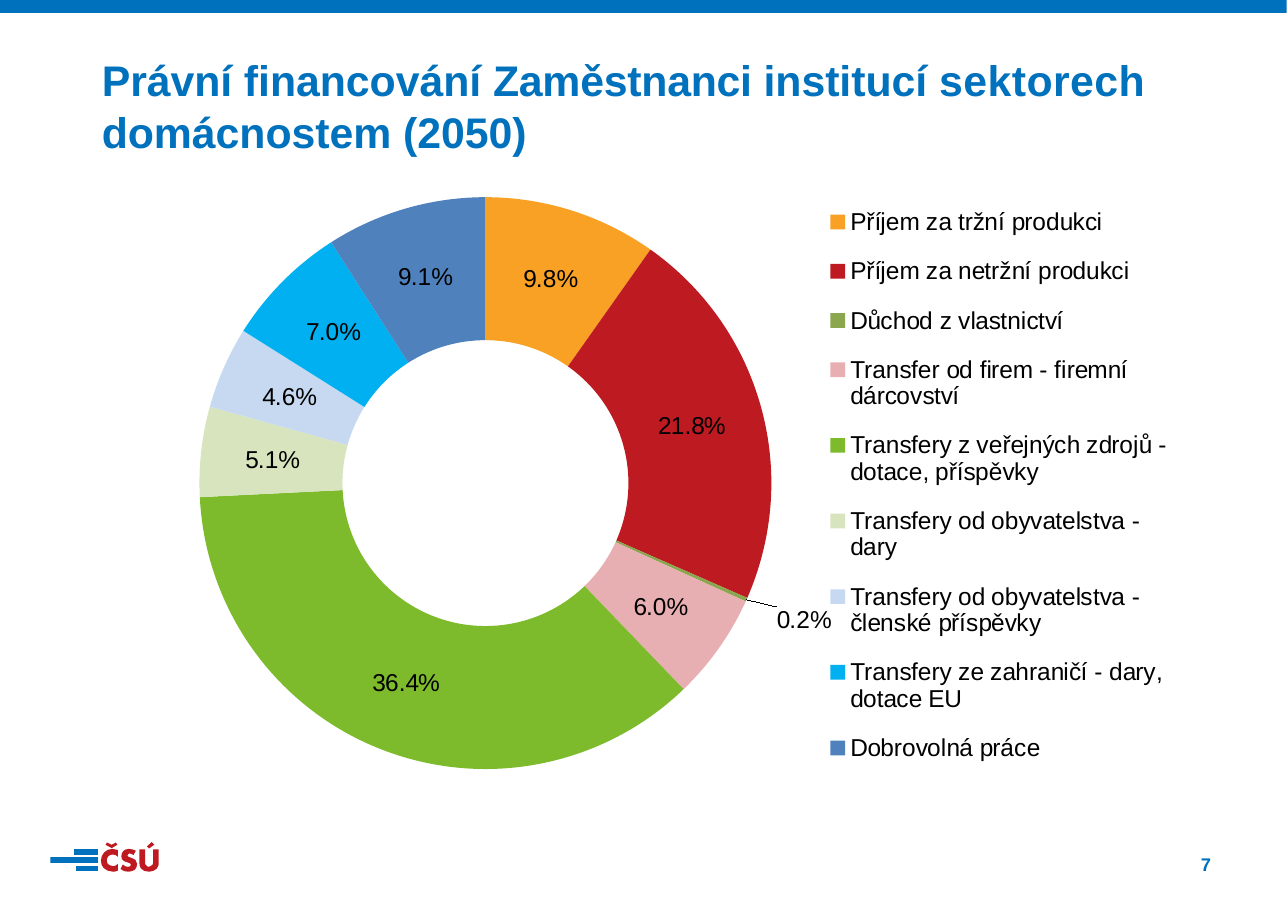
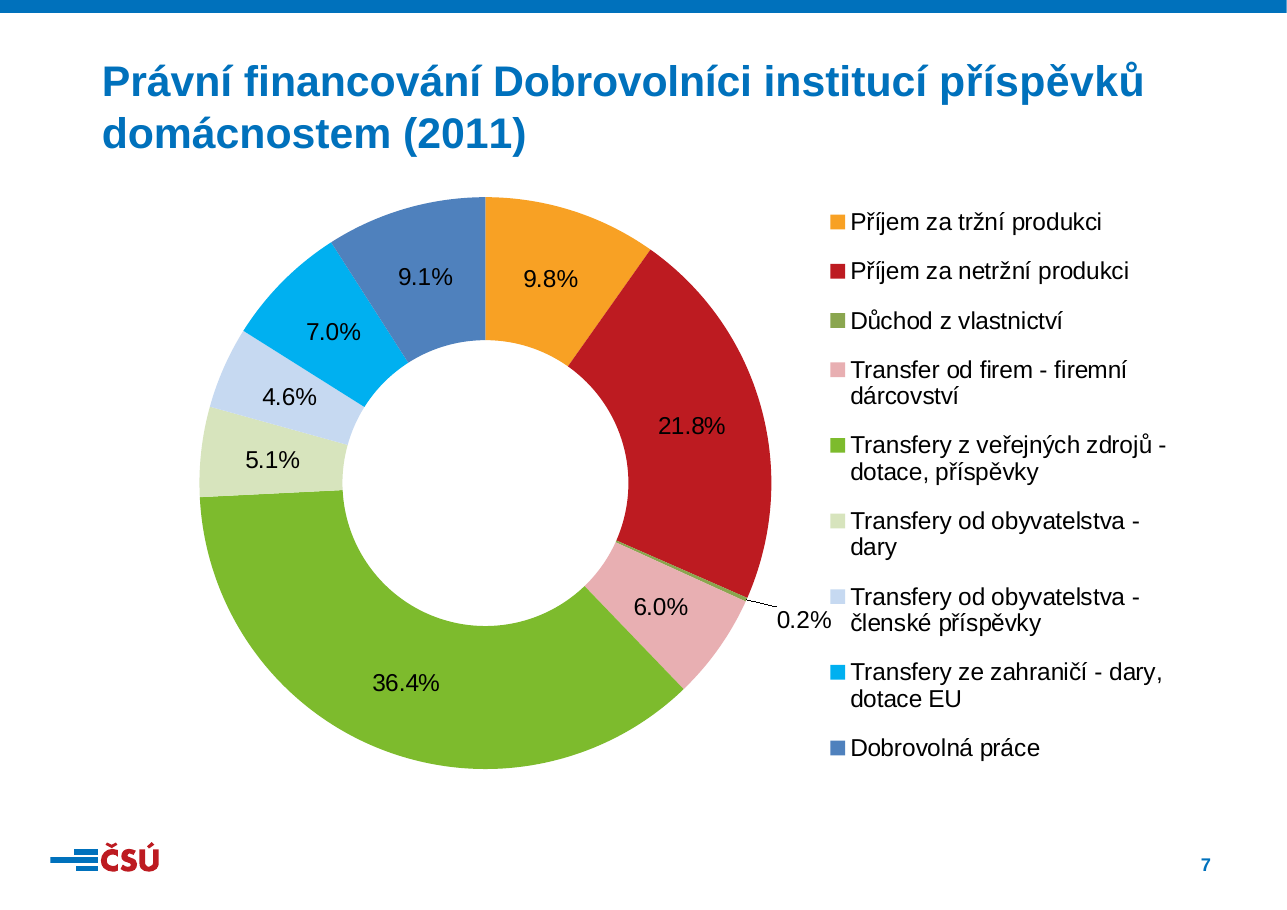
Zaměstnanci: Zaměstnanci -> Dobrovolníci (623, 83)
sektorech: sektorech -> příspěvků (1042, 83)
2050: 2050 -> 2011 (465, 134)
